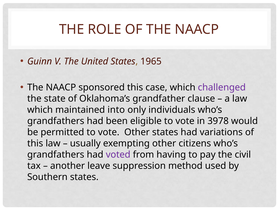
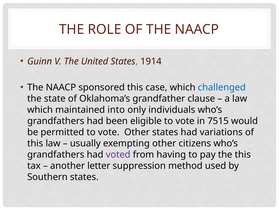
1965: 1965 -> 1914 (151, 61)
challenged colour: purple -> blue (222, 87)
3978: 3978 -> 7515 (218, 121)
the civil: civil -> this (243, 154)
leave: leave -> letter (99, 165)
